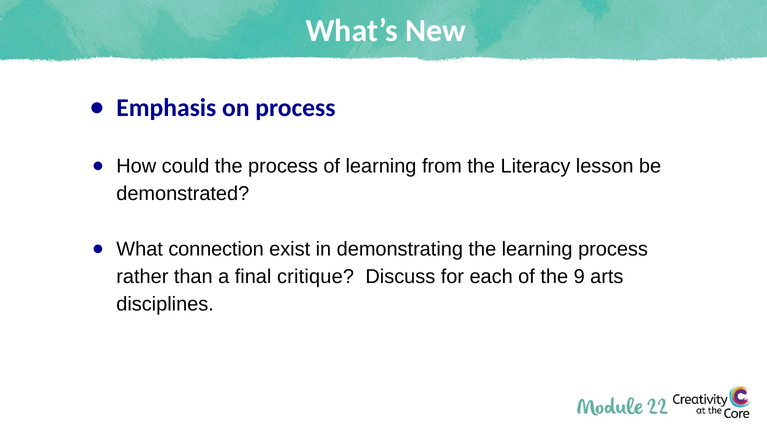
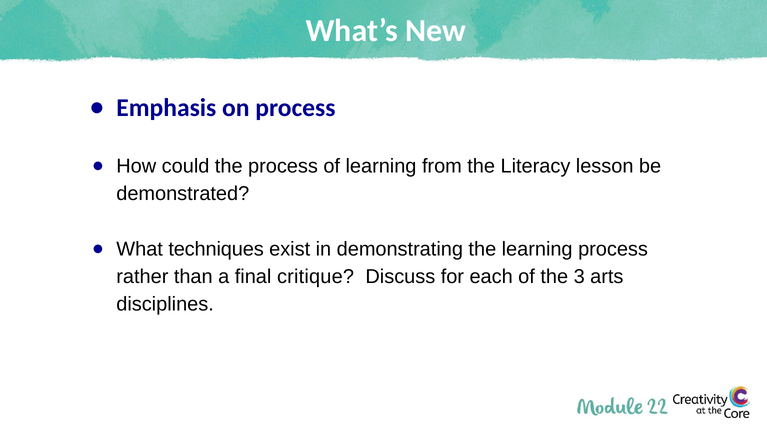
connection: connection -> techniques (216, 249)
9: 9 -> 3 (579, 276)
